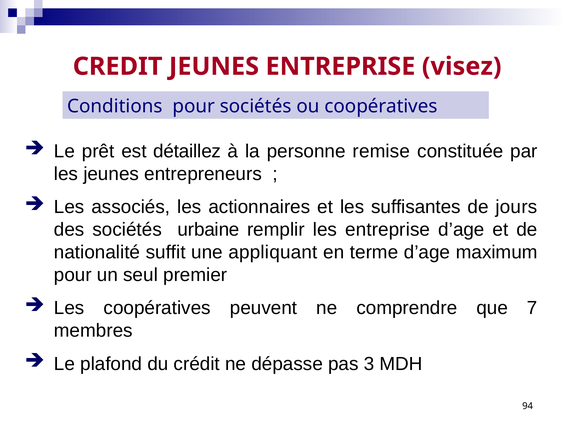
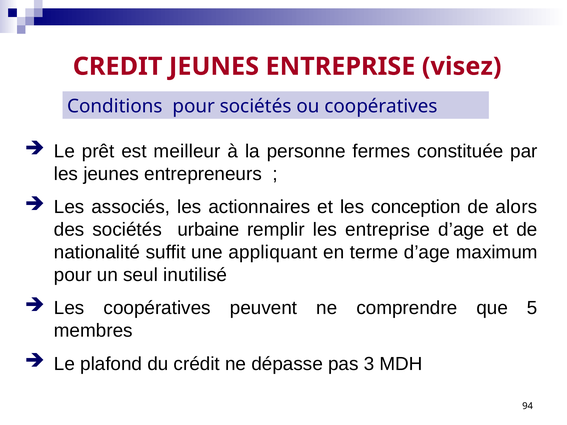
détaillez: détaillez -> meilleur (187, 151)
remise: remise -> fermes (381, 151)
suffisantes: suffisantes -> conception (416, 207)
jours: jours -> alors (516, 207)
premier: premier -> inutilisé (195, 275)
7: 7 -> 5 (532, 308)
